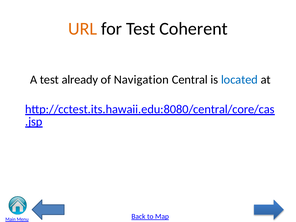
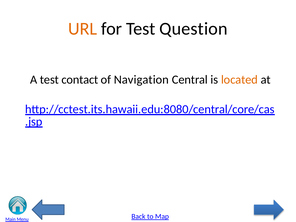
Coherent: Coherent -> Question (193, 29)
already: already -> contact (80, 80)
located colour: blue -> orange (239, 80)
